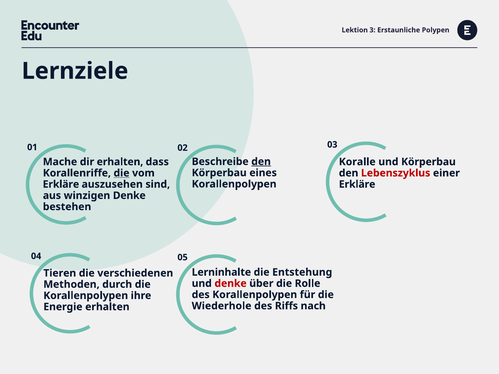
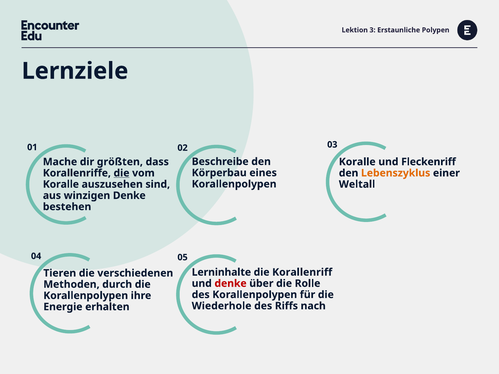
den underline: present -> none (261, 162)
dir erhalten: erhalten -> größten (120, 162)
und Körperbau: Körperbau -> Fleckenriff (428, 162)
Lebenszyklus colour: red -> orange (396, 173)
Erkläre: Erkläre -> Koralle (61, 184)
Erkläre: Erkläre -> Weltall (357, 184)
Entstehung: Entstehung -> Korallenriff (302, 272)
